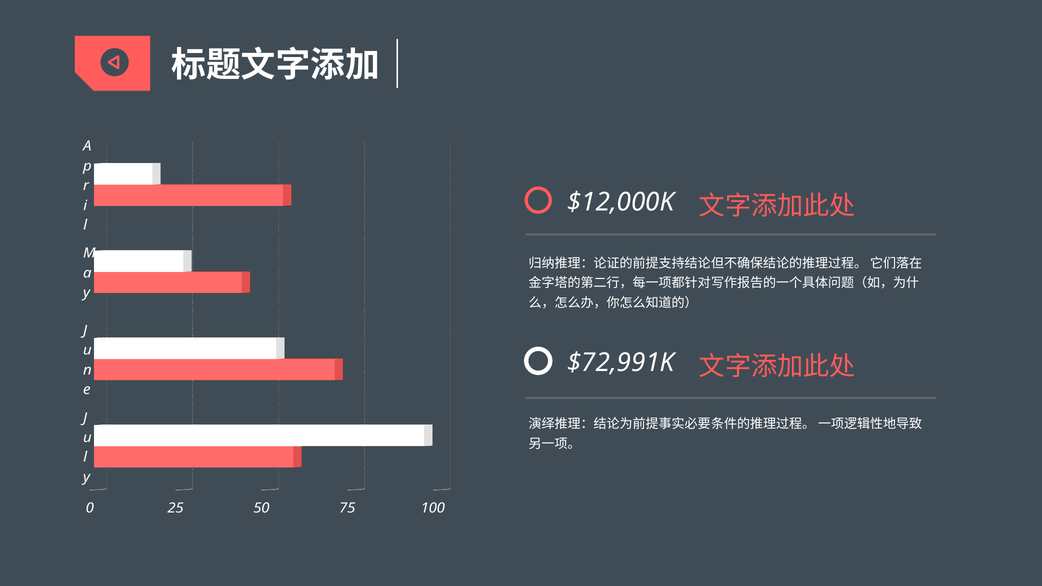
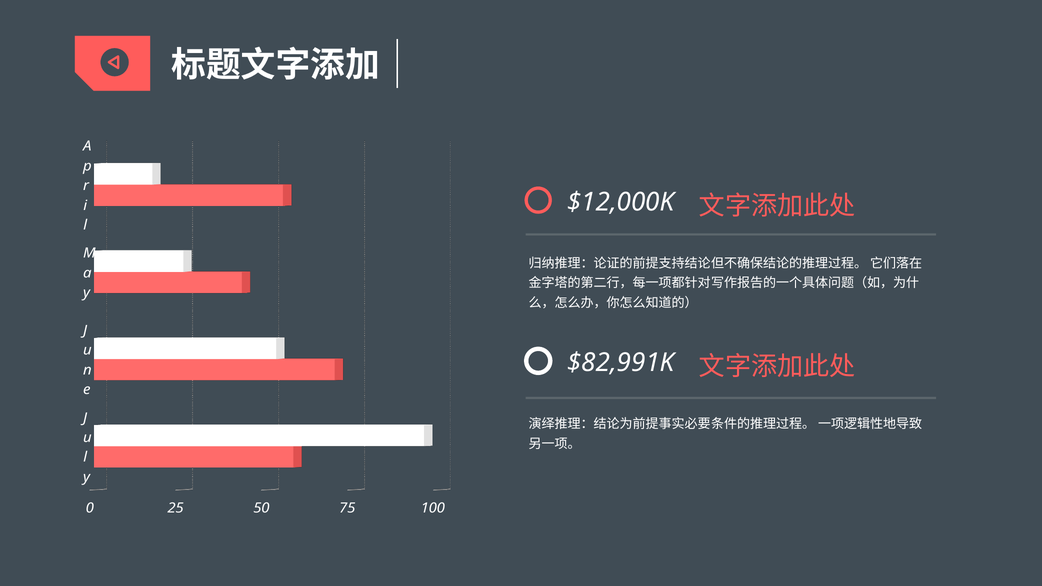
$72,991K: $72,991K -> $82,991K (621, 363)
